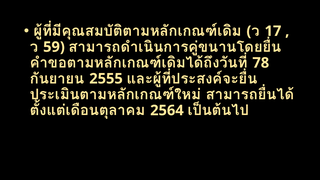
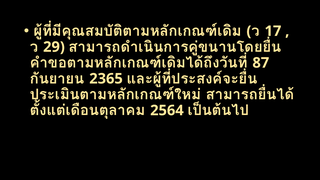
59: 59 -> 29 (54, 47)
78: 78 -> 87 (261, 63)
2555: 2555 -> 2365 (106, 79)
